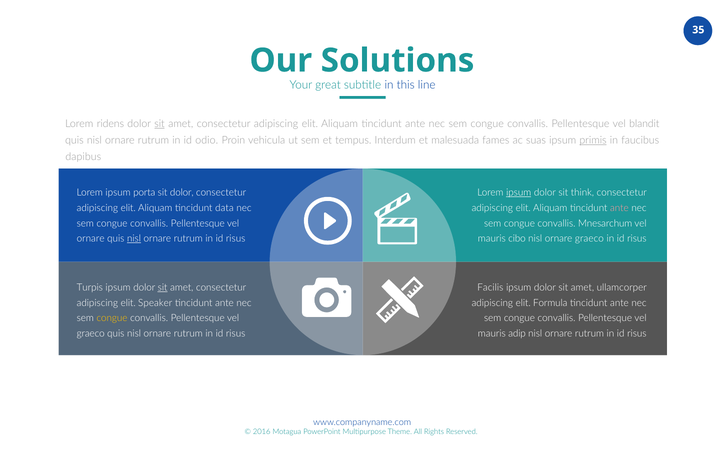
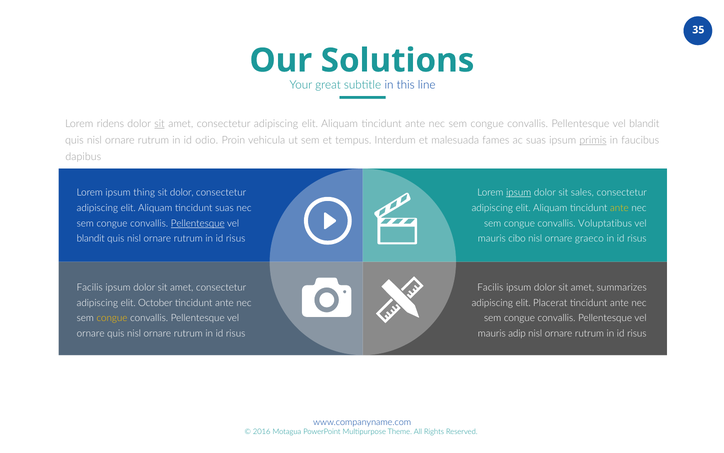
porta: porta -> thing (144, 193)
think: think -> sales (582, 193)
tincidunt data: data -> suas (224, 208)
ante colour: pink -> yellow (619, 208)
Pellentesque underline: none -> present (198, 223)
Mnesarchum: Mnesarchum -> Voluptatibus (605, 223)
ornare: ornare -> blandit (91, 238)
nisl underline: present -> none (134, 238)
Turpis: Turpis -> Facilis (90, 287)
sit underline: present -> none (163, 287)
ullamcorper: ullamcorper -> summarizes (622, 287)
Speaker: Speaker -> October (155, 303)
Formula: Formula -> Placerat (550, 303)
graeco: graeco -> ornare (91, 333)
